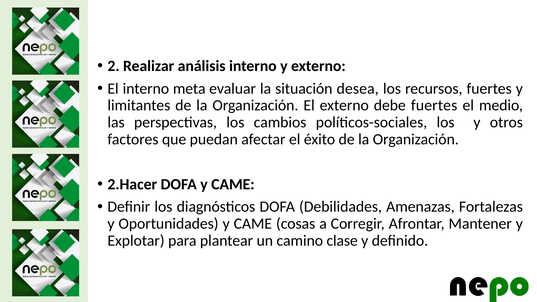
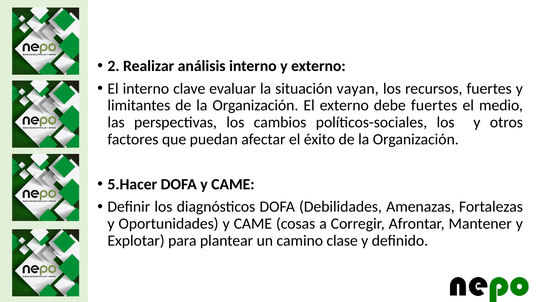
meta: meta -> clave (189, 89)
desea: desea -> vayan (358, 89)
2.Hacer: 2.Hacer -> 5.Hacer (132, 184)
